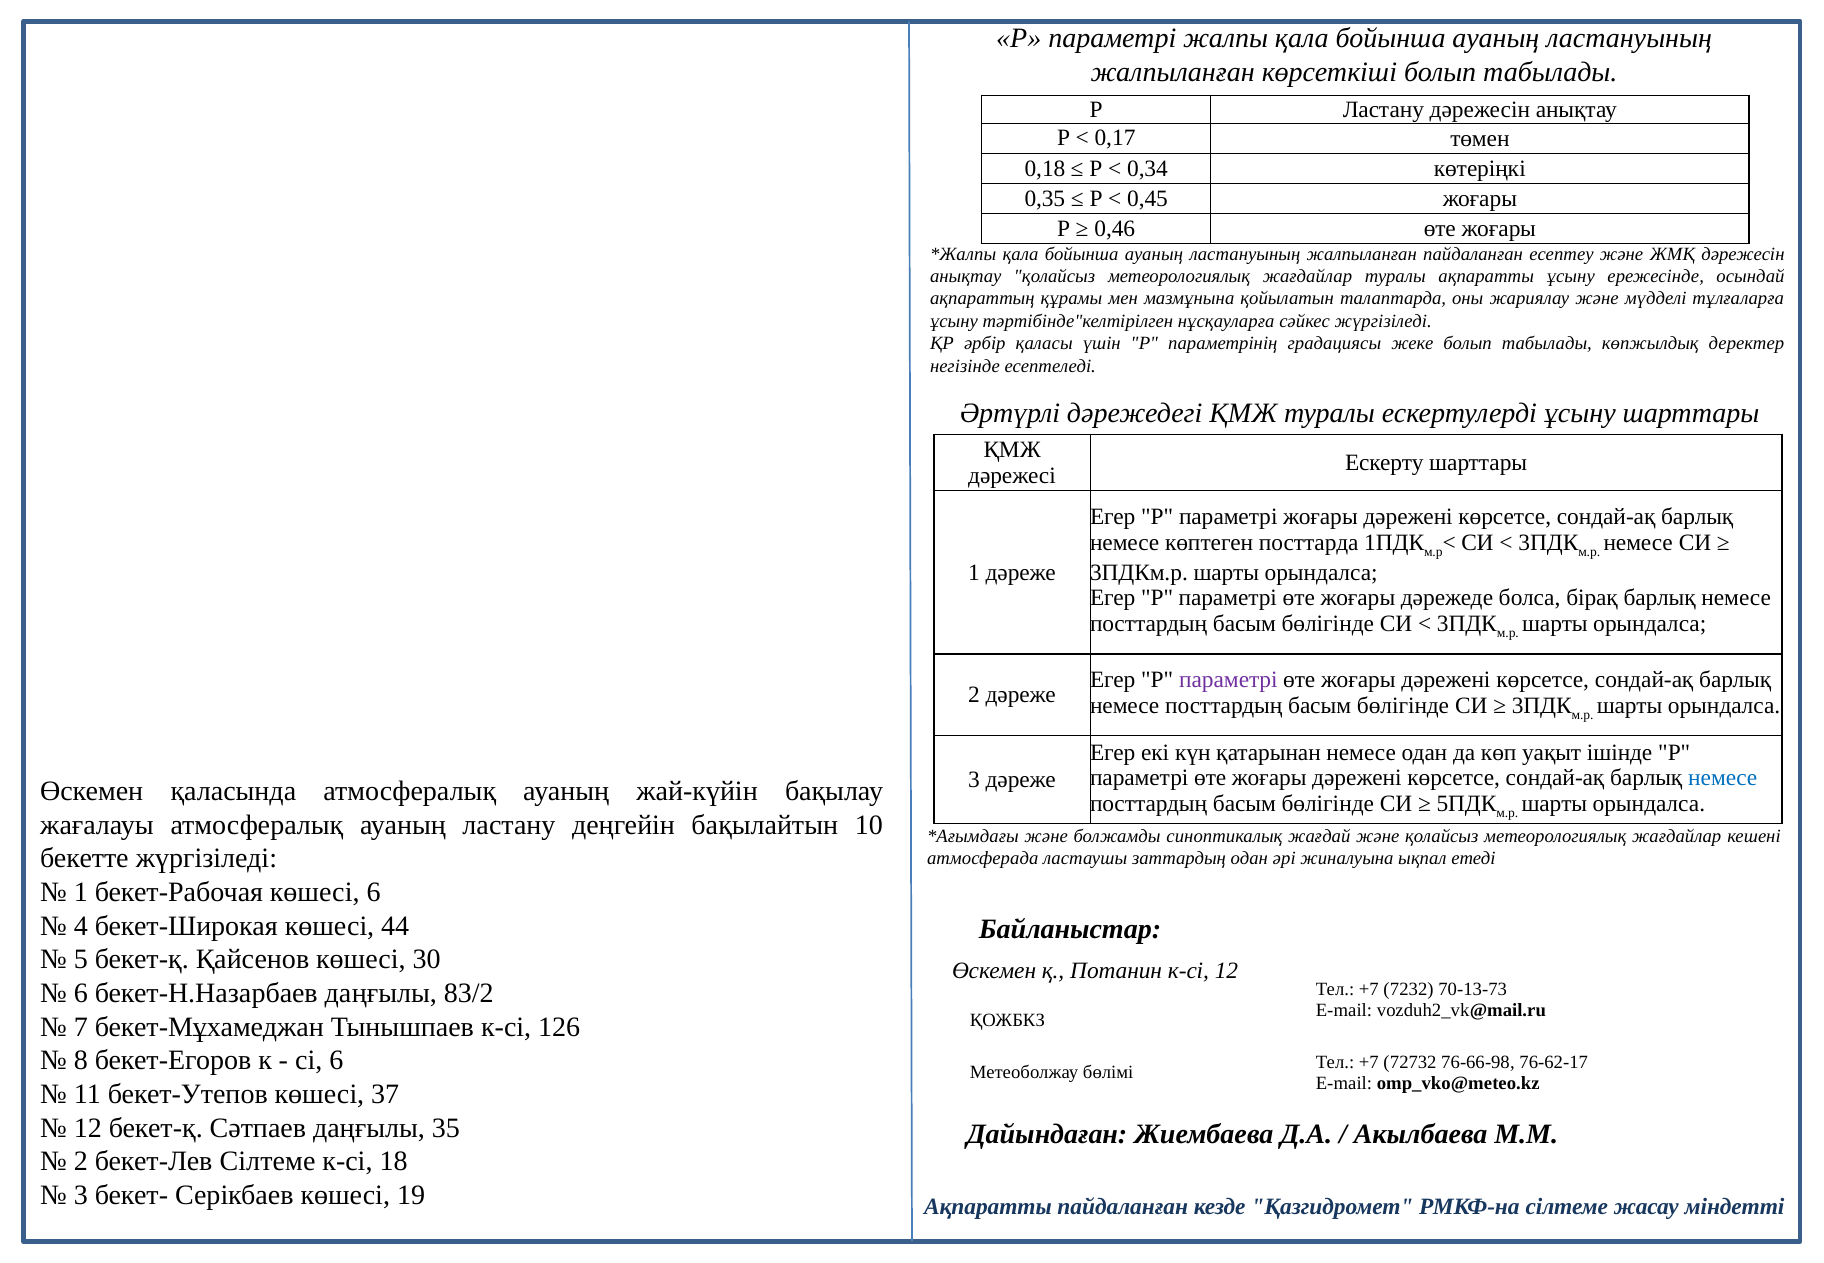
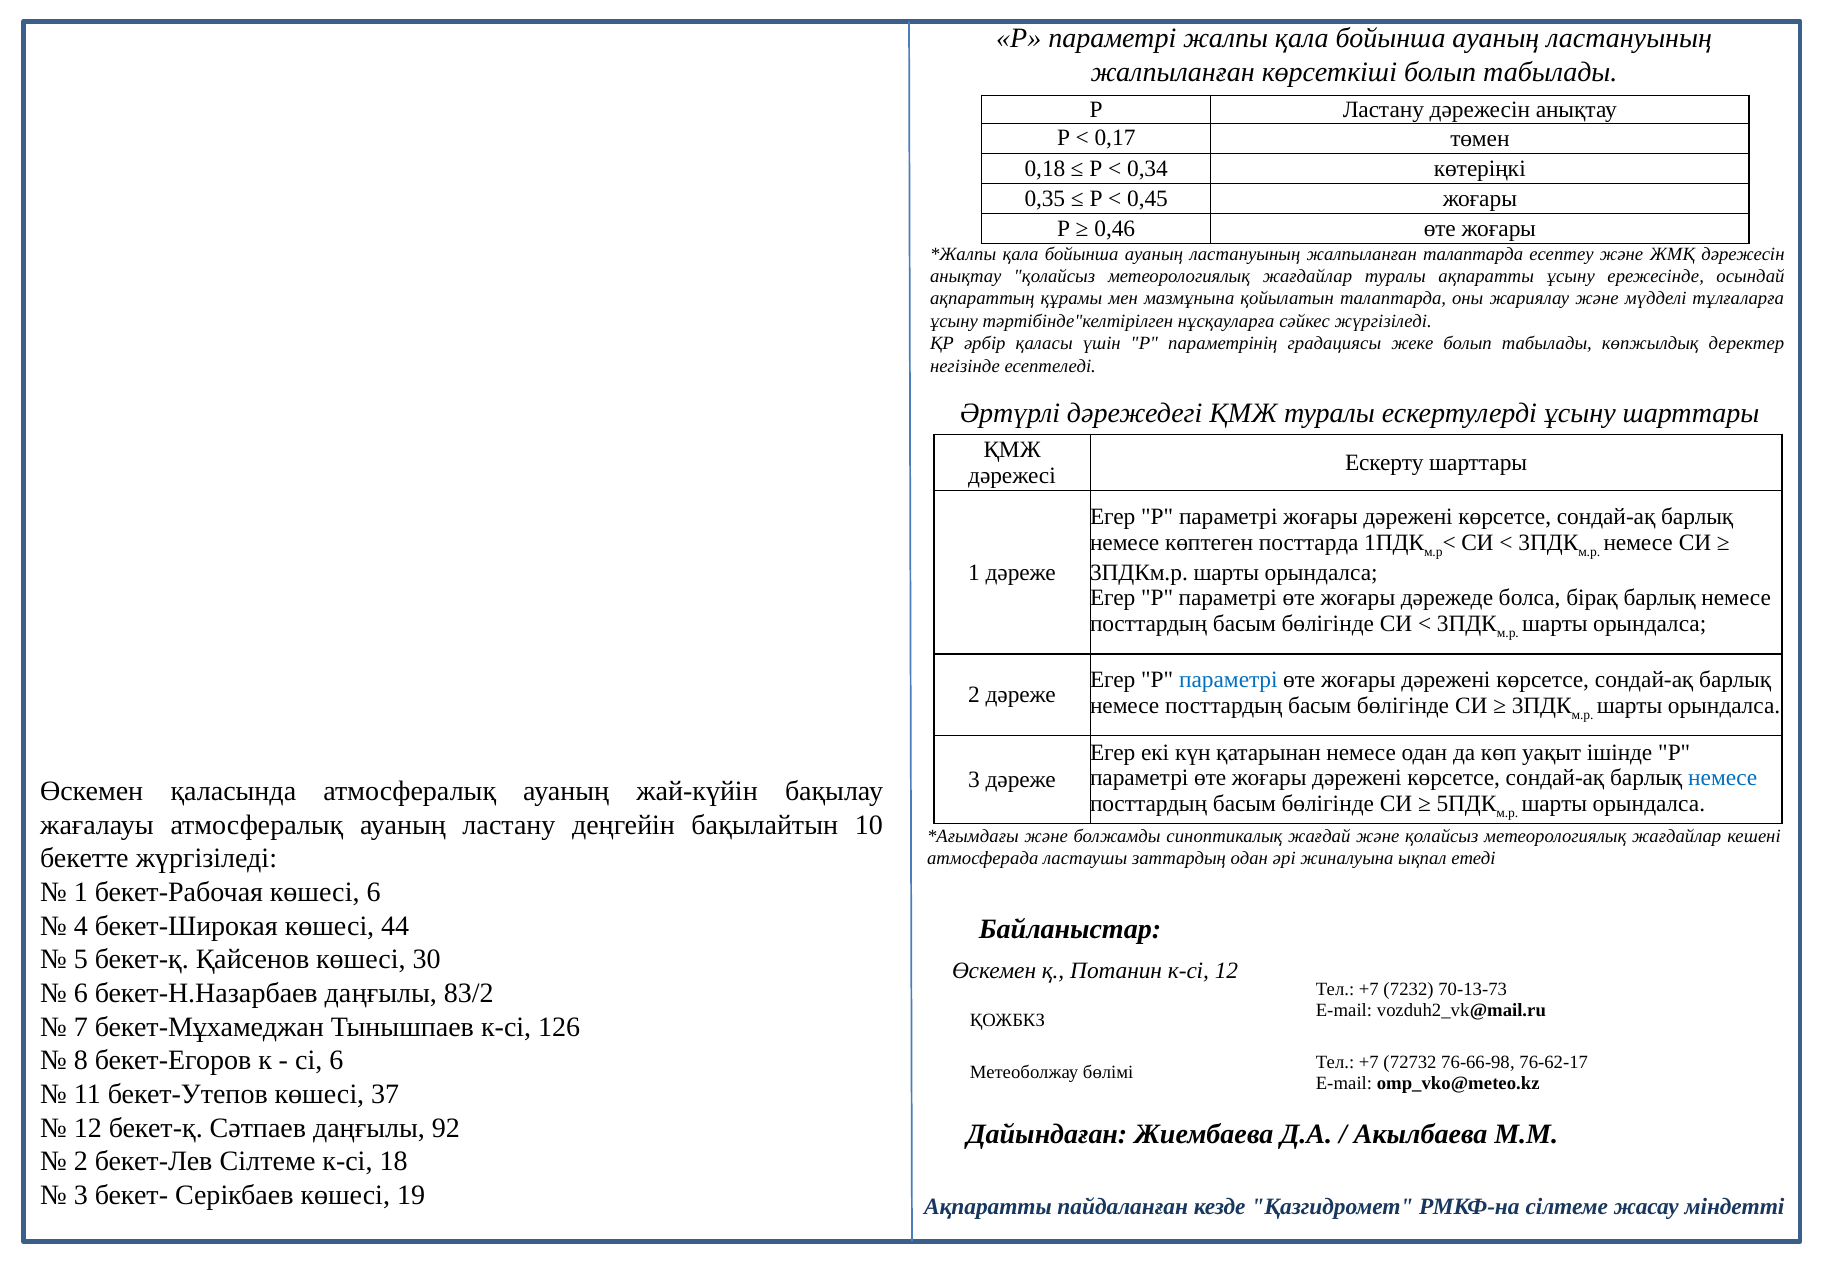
жалпыланған пайдаланған: пайдаланған -> талаптарда (1473, 254)
параметрі colour: purple -> blue (1228, 680)
35: 35 -> 92 (446, 1128)
